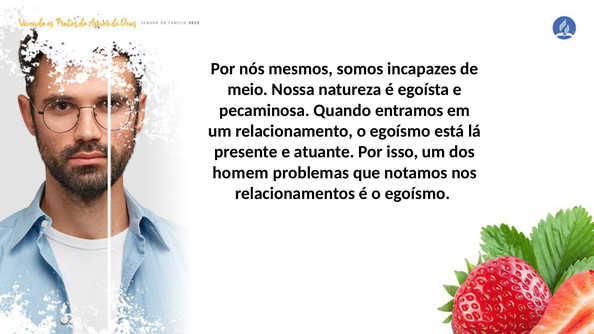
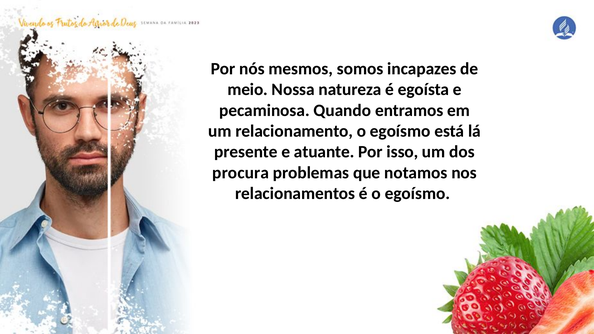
homem: homem -> procura (241, 173)
